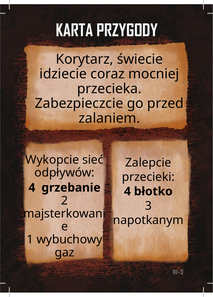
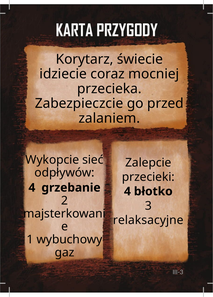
napotkanym: napotkanym -> relaksacyjne (148, 220)
